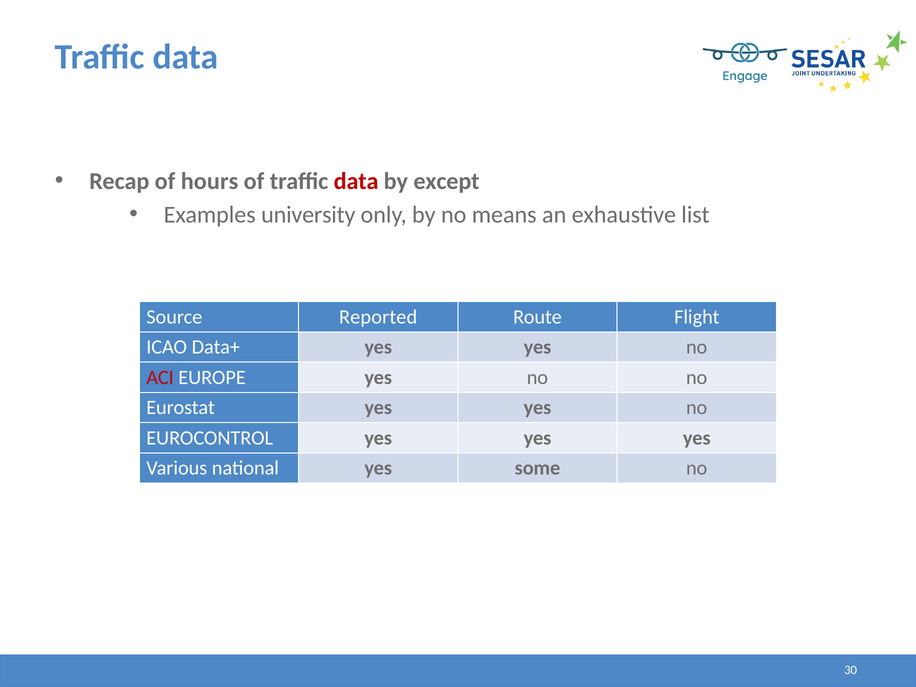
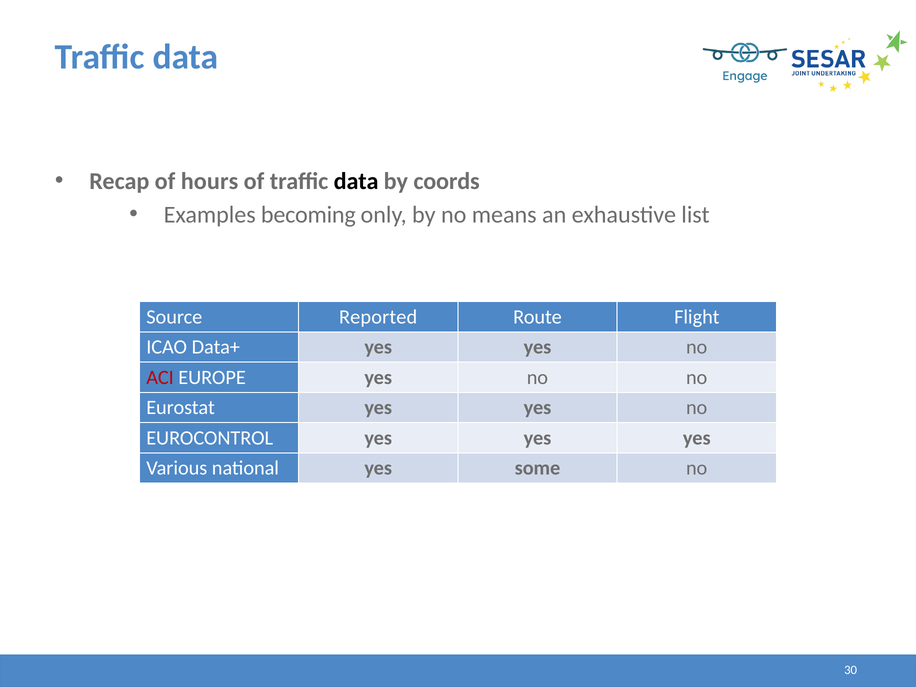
data colour: red -> black (356, 181)
except: except -> coords (447, 181)
university: university -> becoming (308, 215)
